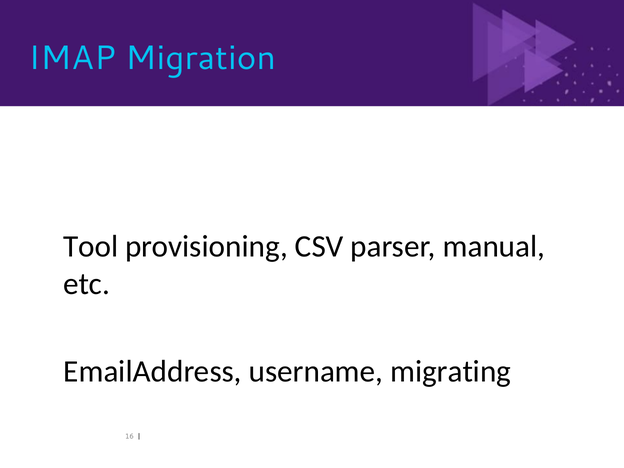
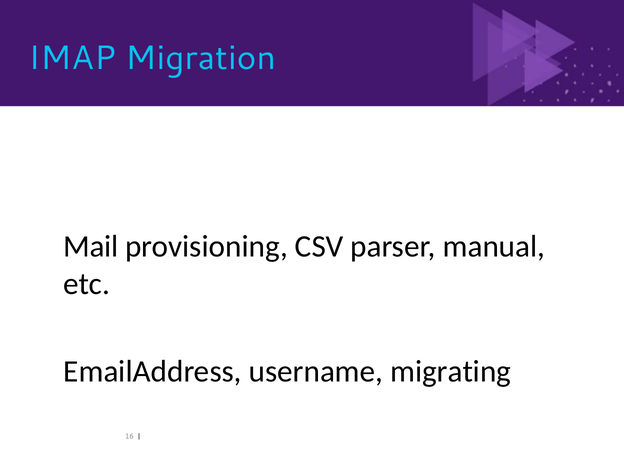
Tool: Tool -> Mail (91, 247)
